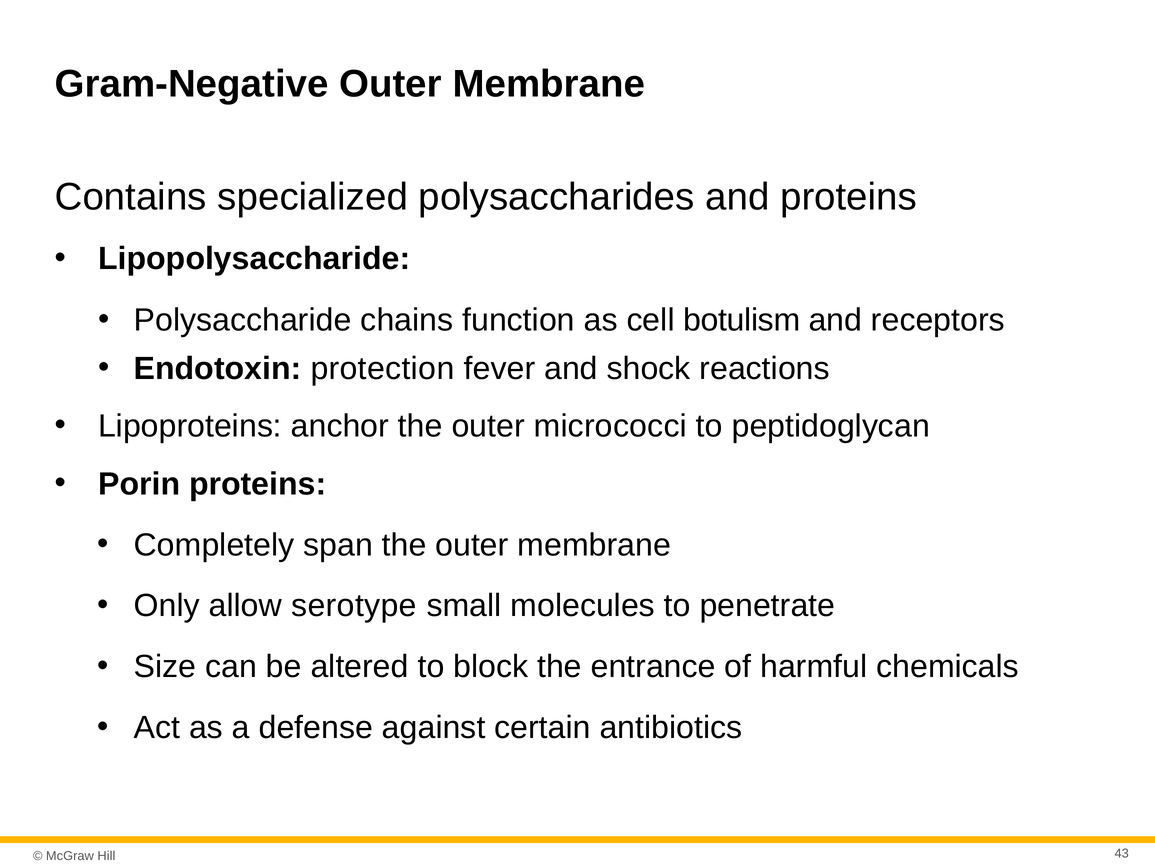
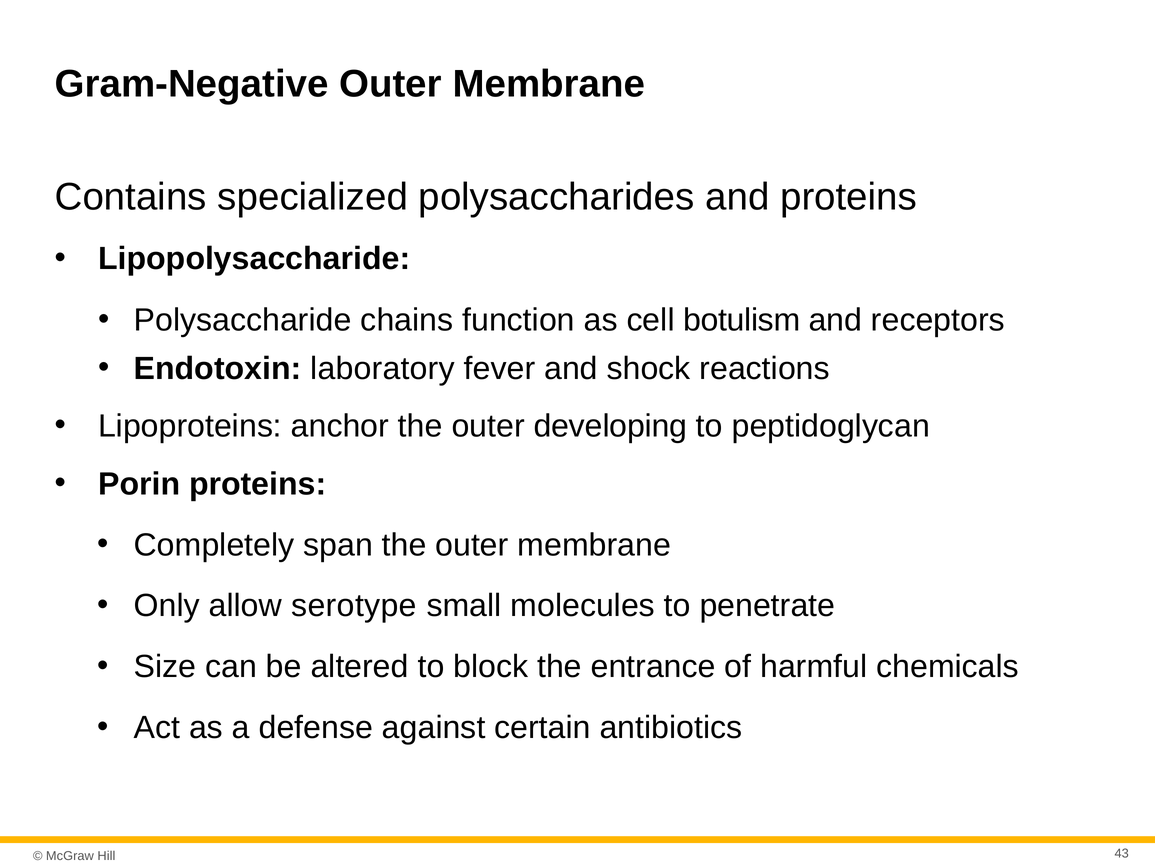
protection: protection -> laboratory (383, 369)
micrococci: micrococci -> developing (610, 426)
